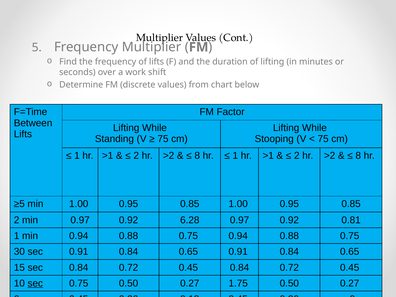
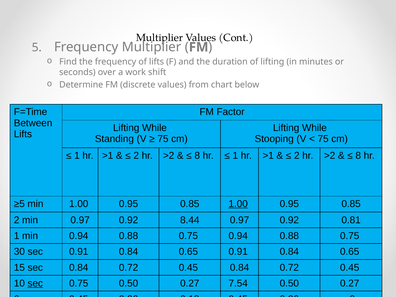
1.00 underline: none -> present (238, 204)
6.28: 6.28 -> 8.44 (190, 220)
1.75: 1.75 -> 7.54 (238, 283)
